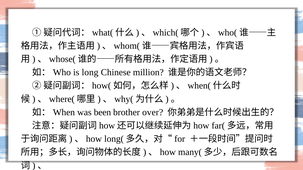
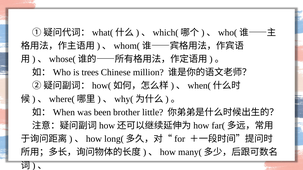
long: long -> trees (90, 73)
over: over -> little (153, 113)
